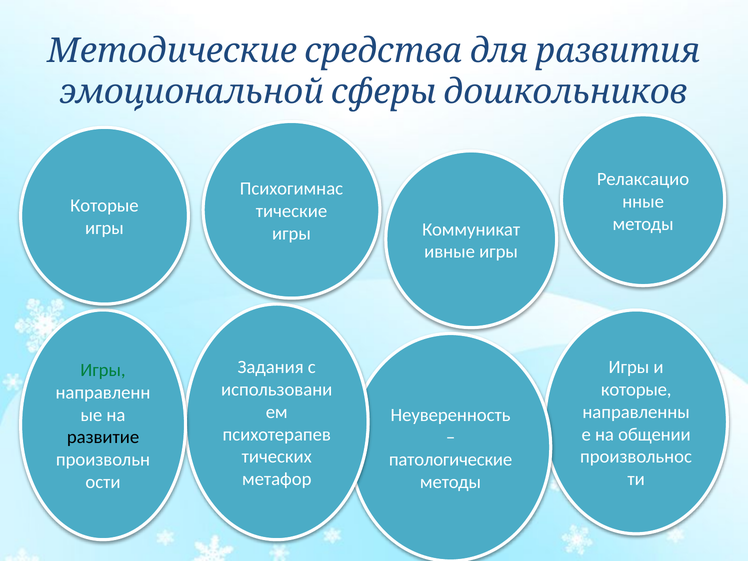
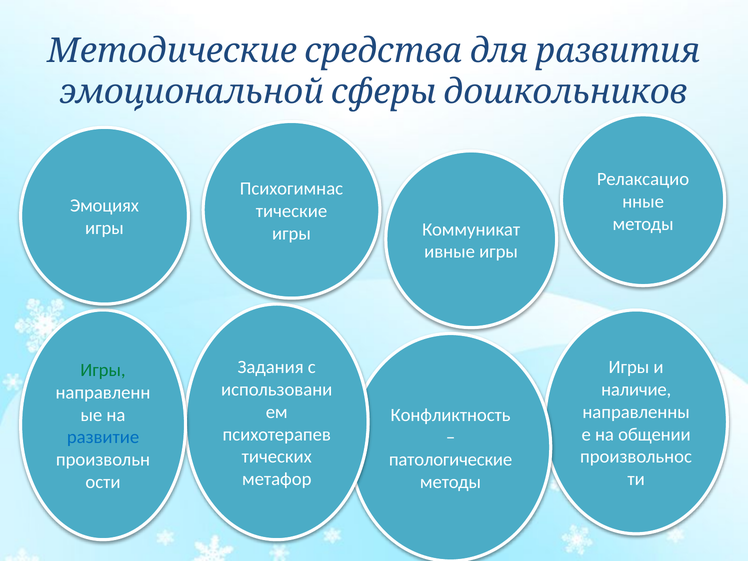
Которые: Которые -> Эмоциях (105, 206)
которые: которые -> наличие (636, 390)
Неуверенность: Неуверенность -> Конфликтность (451, 415)
развитие colour: black -> blue (103, 437)
